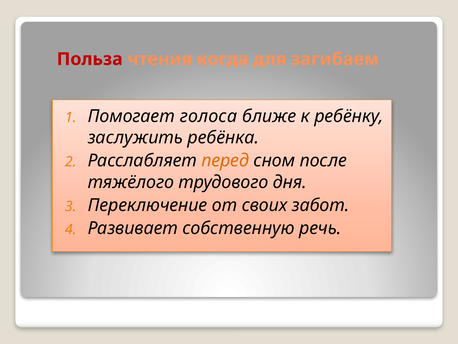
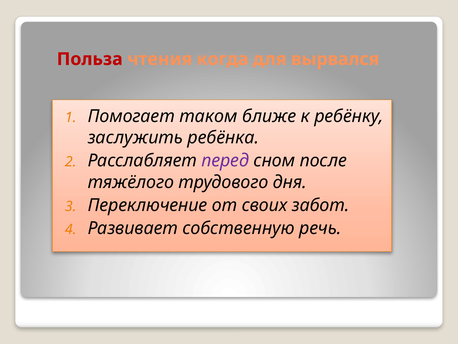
загибаем: загибаем -> вырвался (335, 59)
голоса: голоса -> таком (208, 116)
перед colour: orange -> purple (225, 160)
